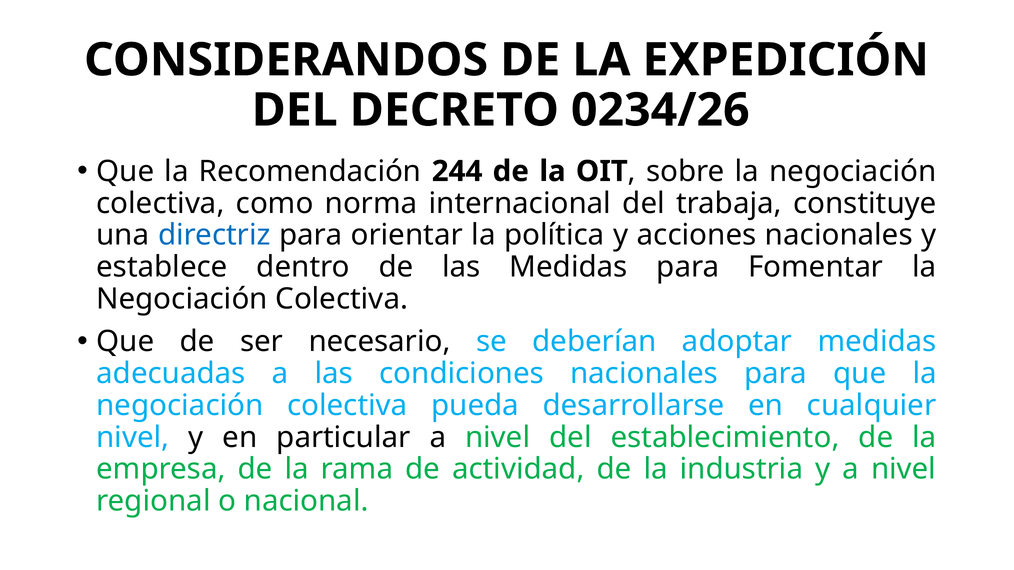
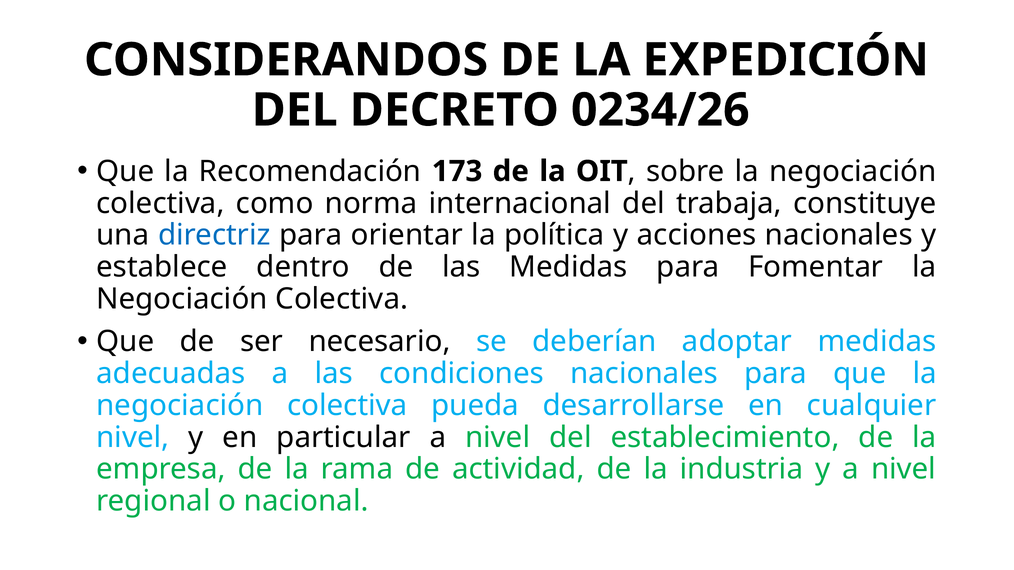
244: 244 -> 173 (457, 171)
